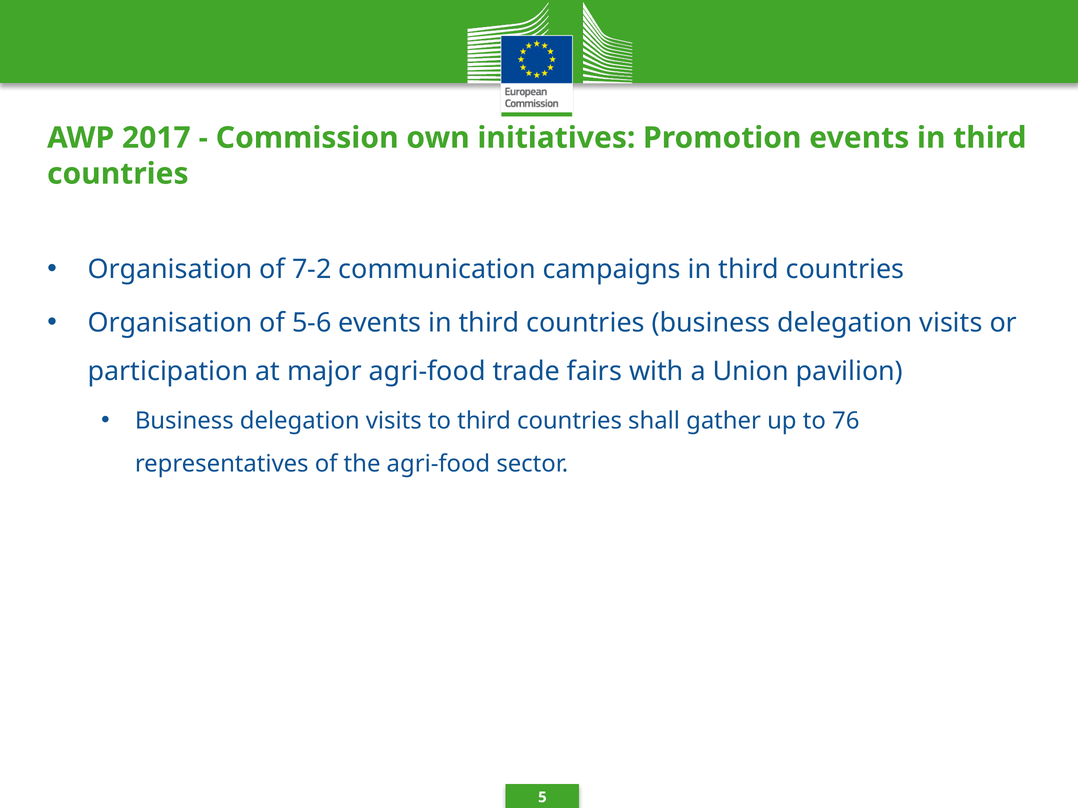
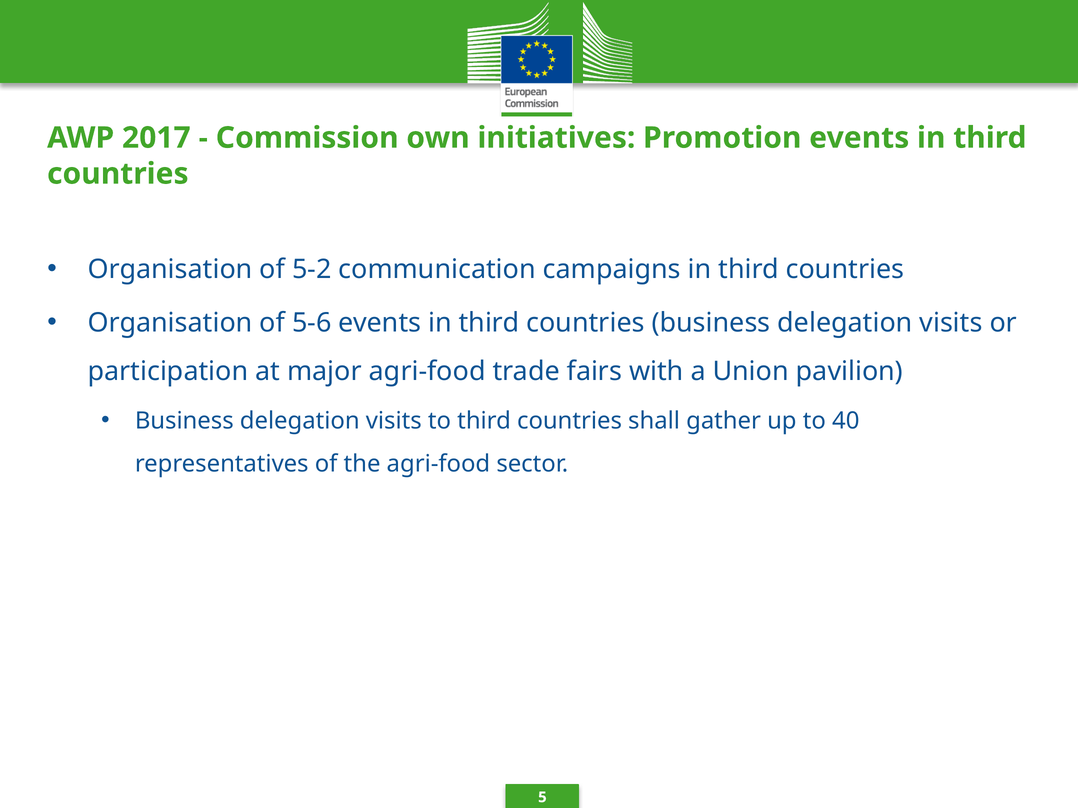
7-2: 7-2 -> 5-2 (312, 269)
76: 76 -> 40 (846, 421)
